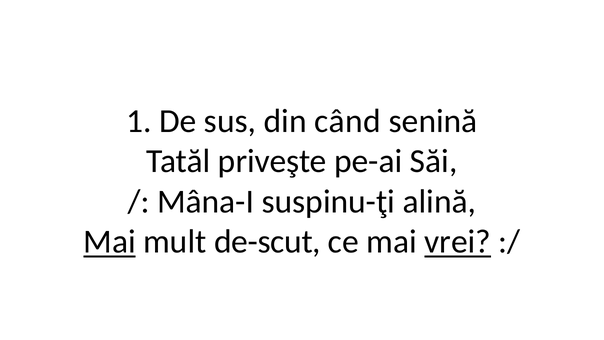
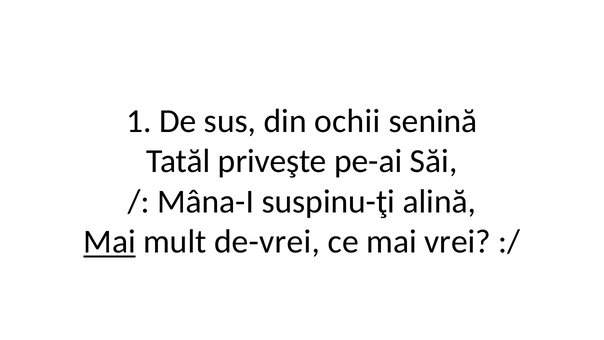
când: când -> ochii (348, 121)
de-scut: de-scut -> de-vrei (267, 242)
vrei underline: present -> none (458, 242)
